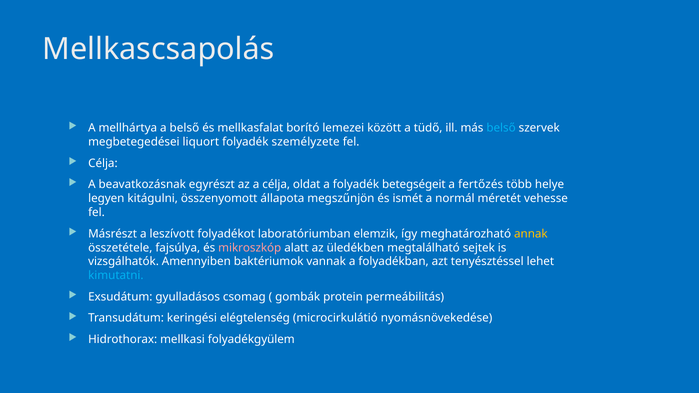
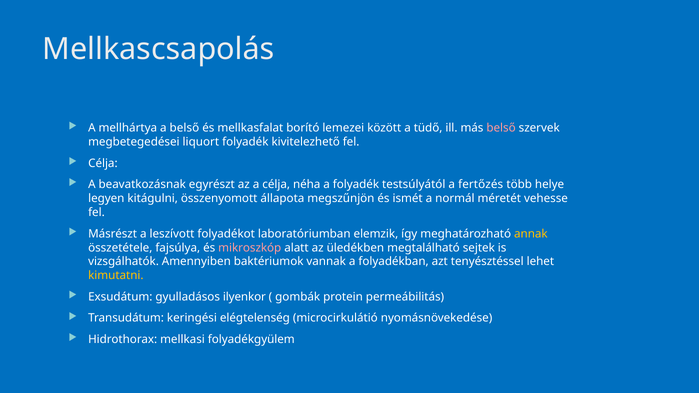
belső colour: light blue -> pink (501, 128)
személyzete: személyzete -> kivitelezhető (306, 142)
oldat: oldat -> néha (307, 185)
betegségeit: betegségeit -> testsúlyától (414, 185)
kimutatni colour: light blue -> yellow (116, 276)
csomag: csomag -> ilyenkor (244, 297)
